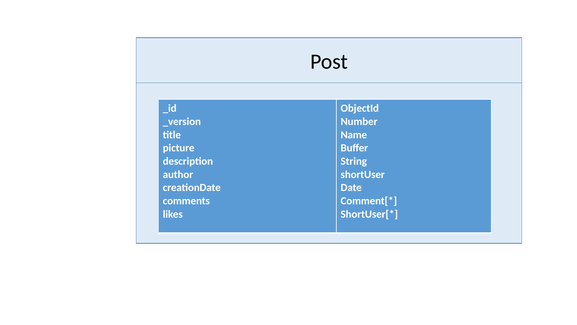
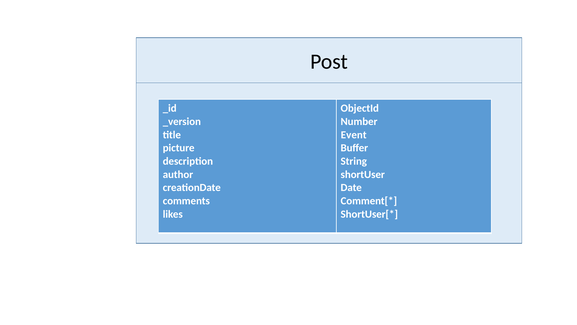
Name: Name -> Event (354, 135)
